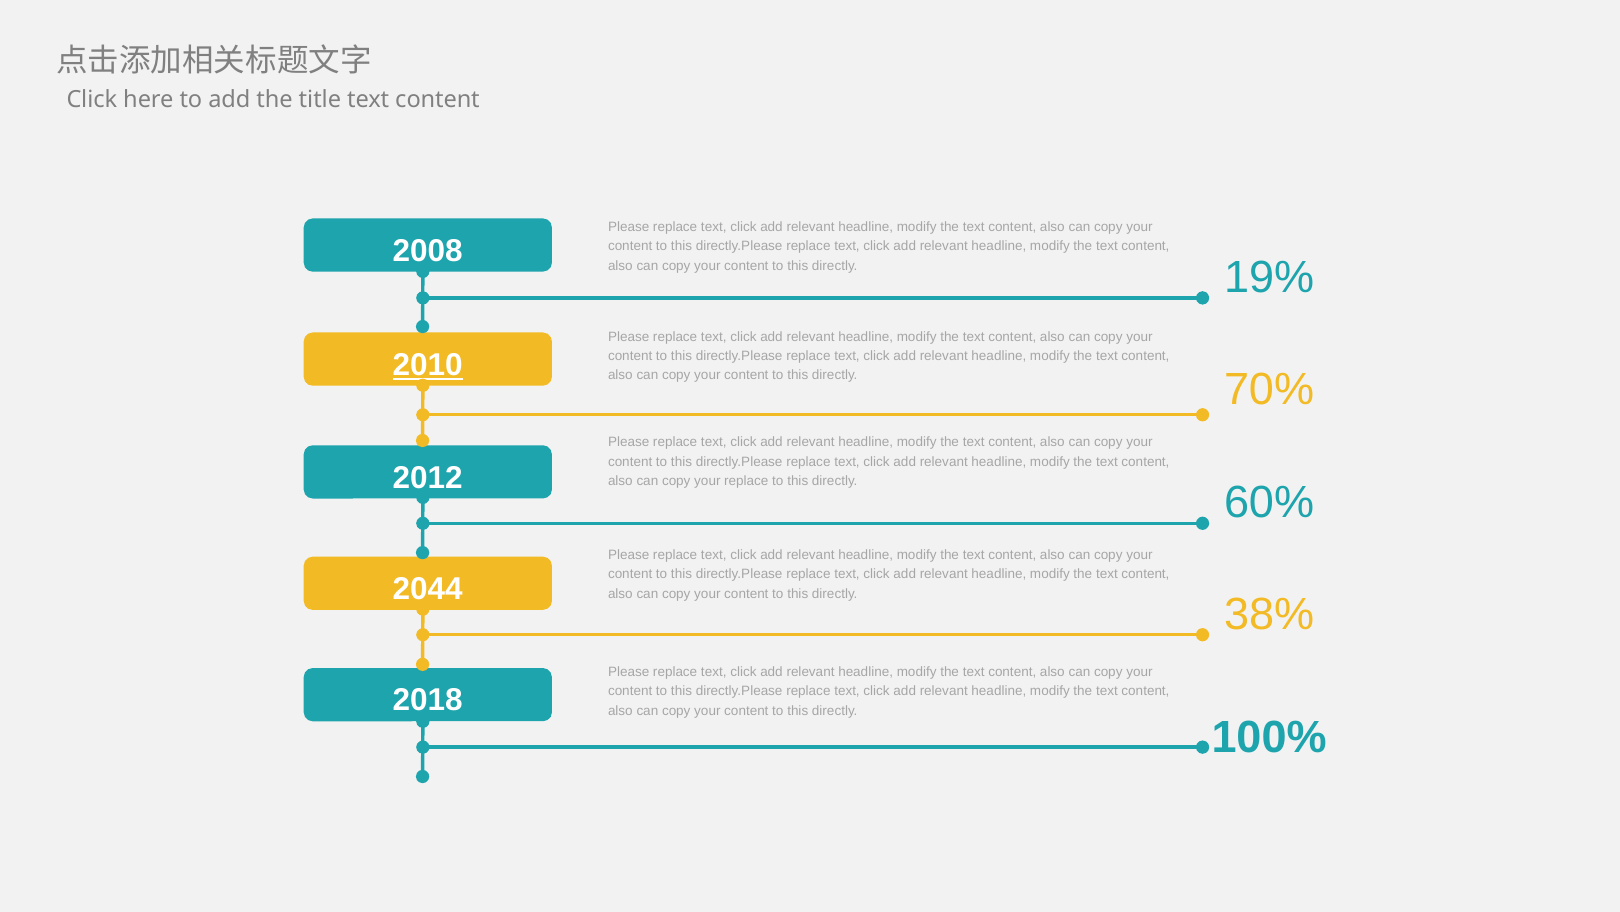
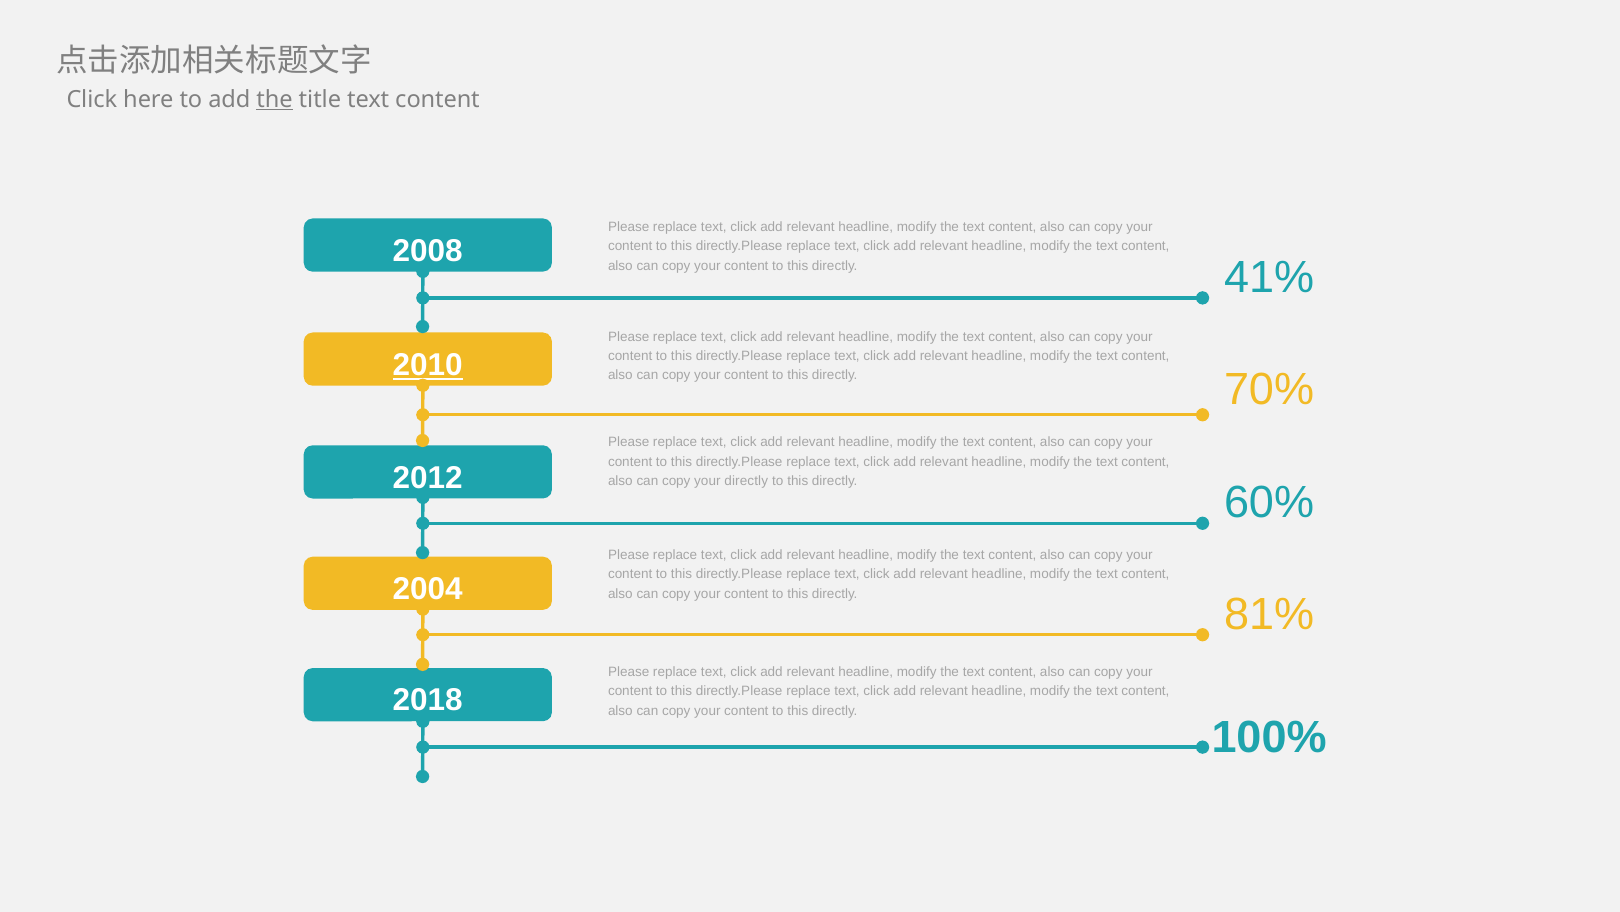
the underline: none -> present (275, 99)
19%: 19% -> 41% (1269, 278)
your replace: replace -> directly (746, 481)
2044: 2044 -> 2004 (428, 589)
38%: 38% -> 81% (1269, 614)
